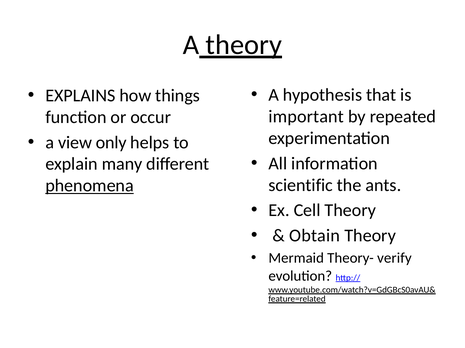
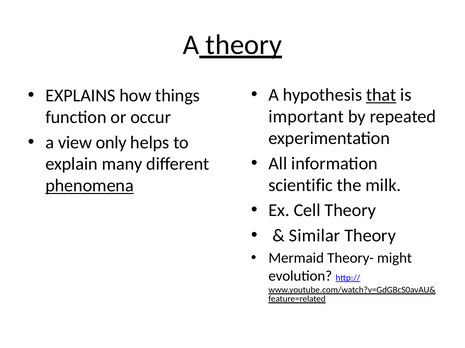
that underline: none -> present (381, 95)
ants: ants -> milk (383, 185)
Obtain: Obtain -> Similar (315, 236)
verify: verify -> might (394, 259)
